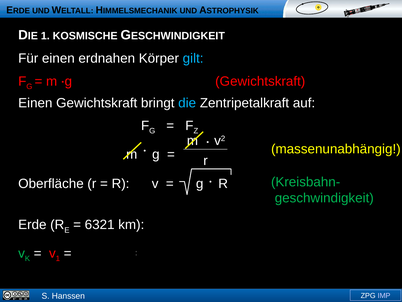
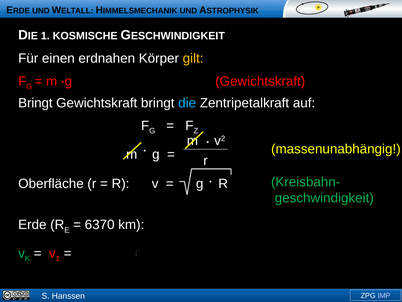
gilt colour: light blue -> yellow (193, 58)
Einen: Einen -> Bringt (35, 103)
6321: 6321 -> 6370 (100, 225)
